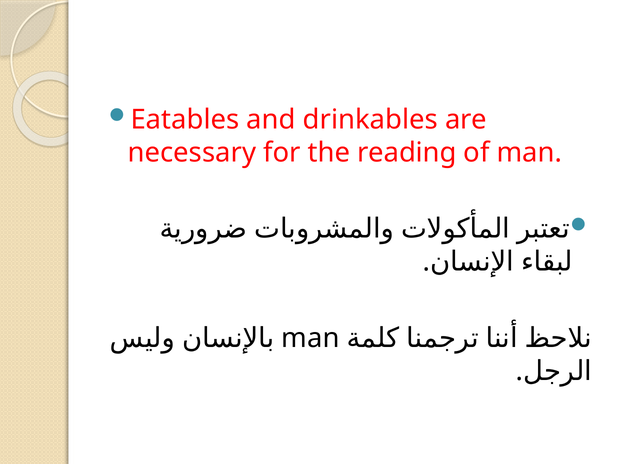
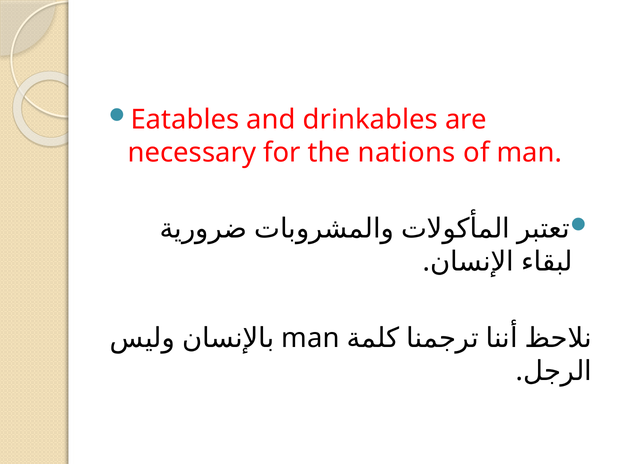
reading: reading -> nations (407, 152)
